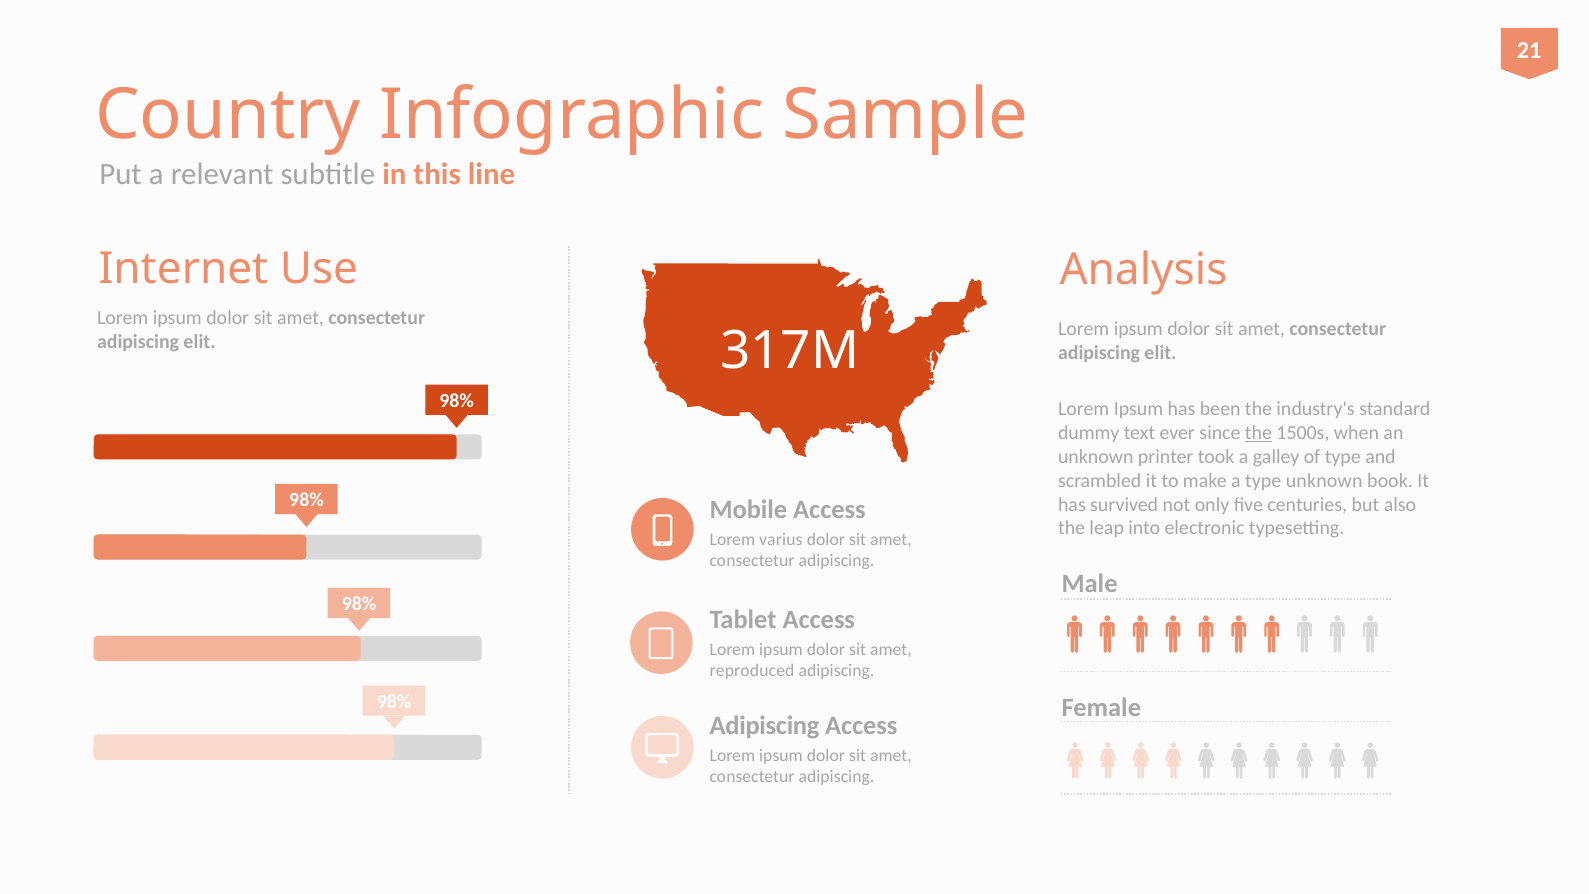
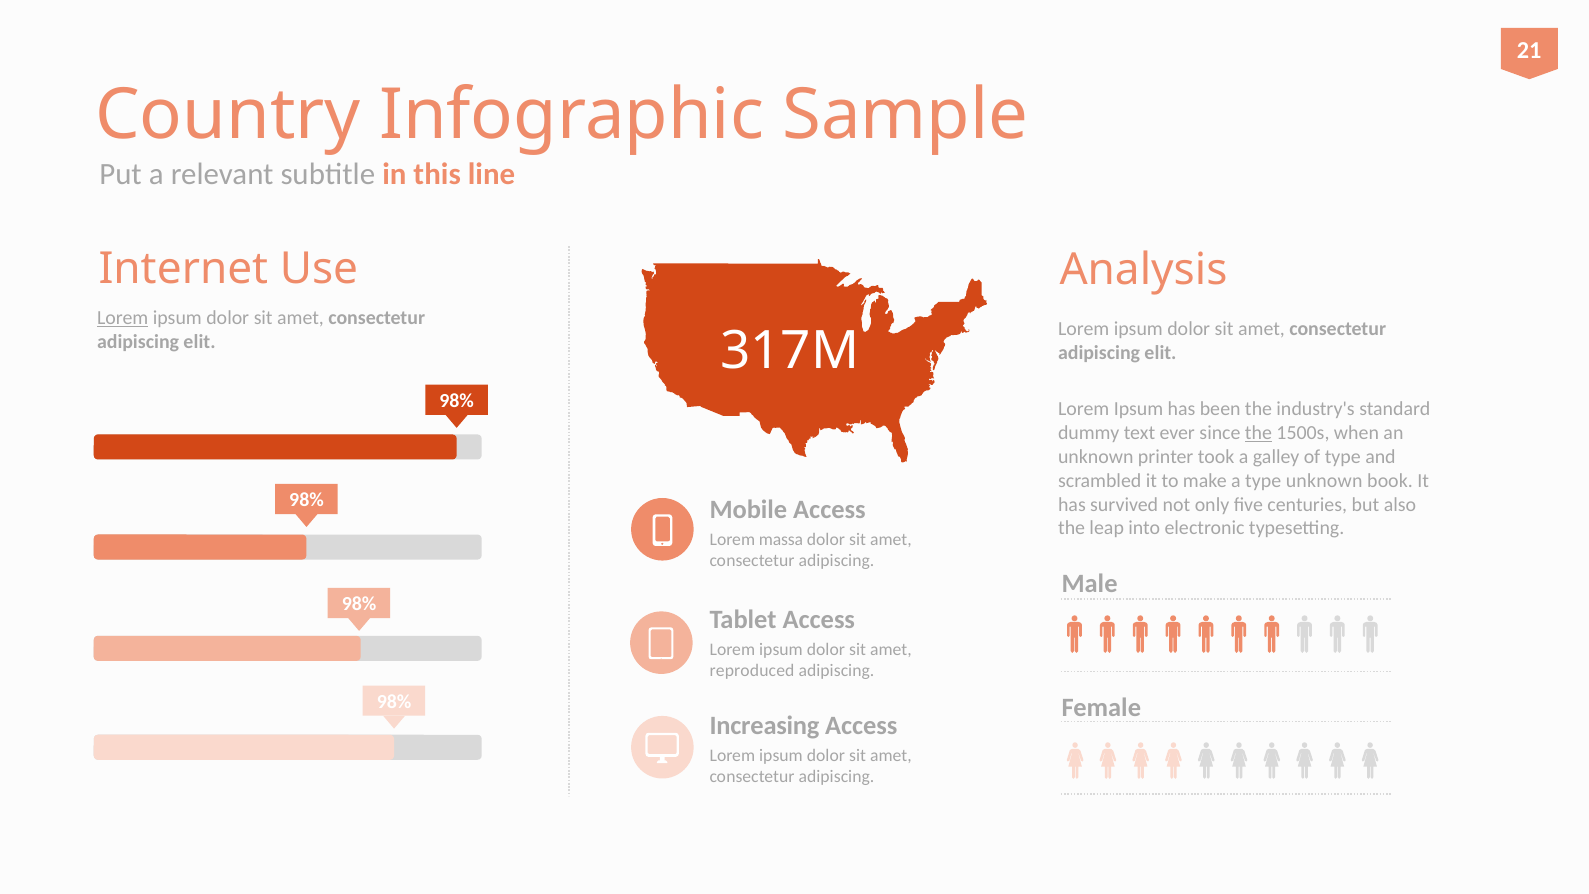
Lorem underline: none -> present (123, 318)
varius: varius -> massa (781, 539)
Adipiscing: Adipiscing -> Increasing (765, 726)
